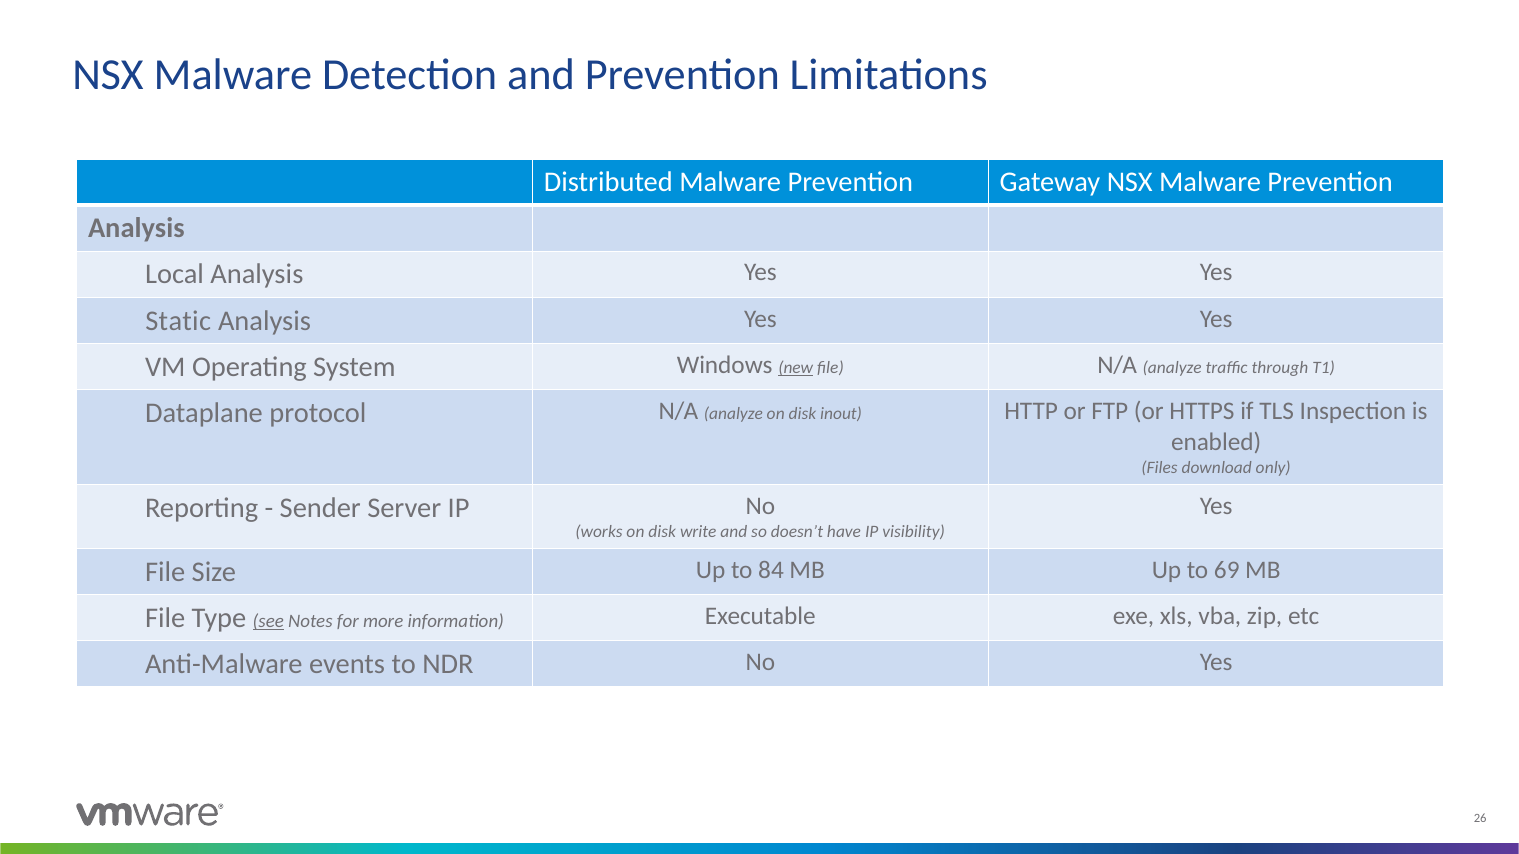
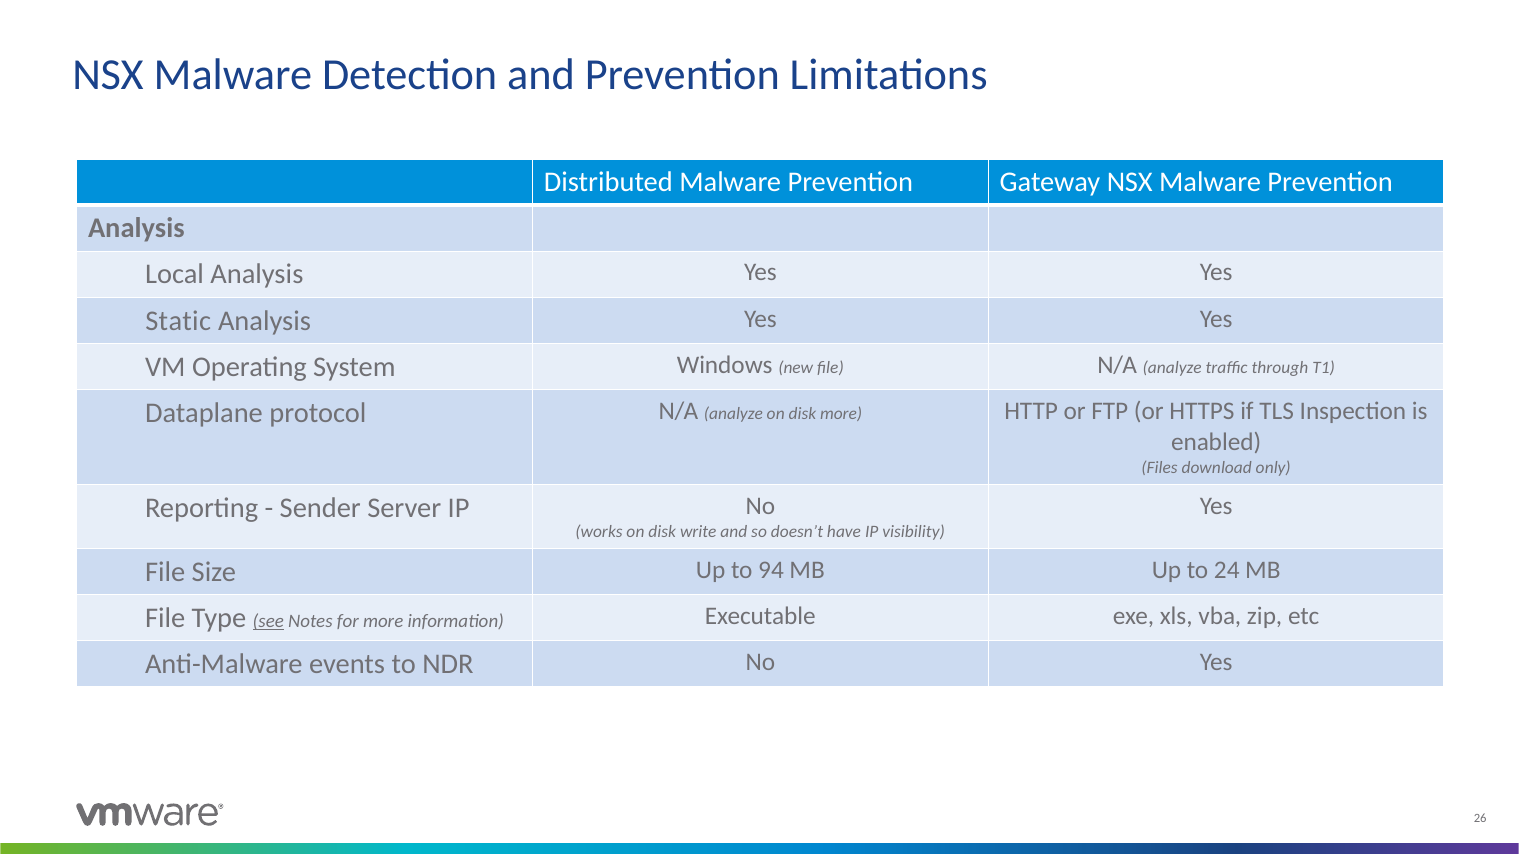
new underline: present -> none (796, 368)
disk inout: inout -> more (841, 414)
84: 84 -> 94 (771, 570)
69: 69 -> 24 (1227, 570)
